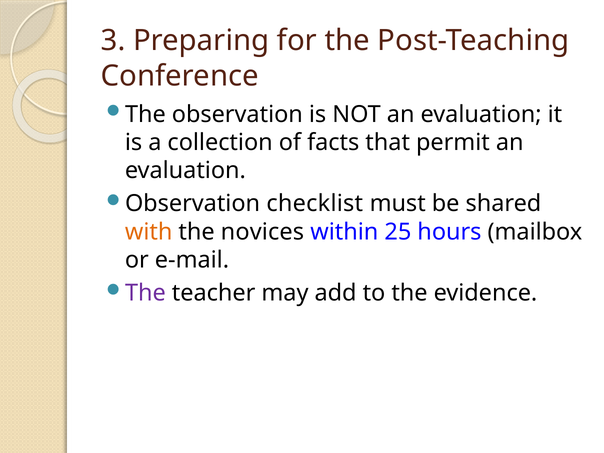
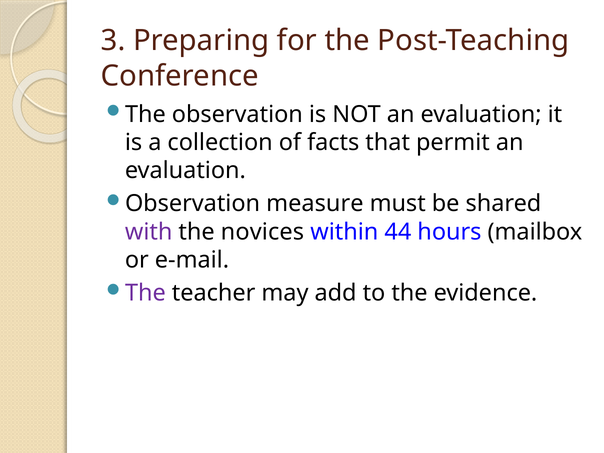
checklist: checklist -> measure (315, 204)
with colour: orange -> purple (149, 232)
25: 25 -> 44 (398, 232)
